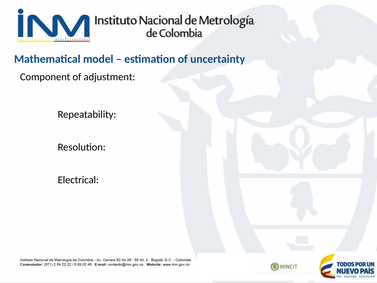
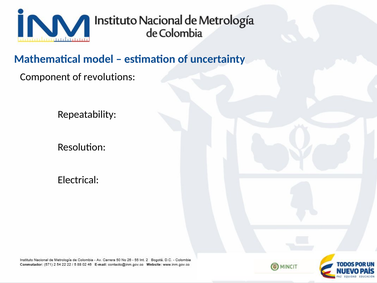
adjustment: adjustment -> revolutions (109, 77)
